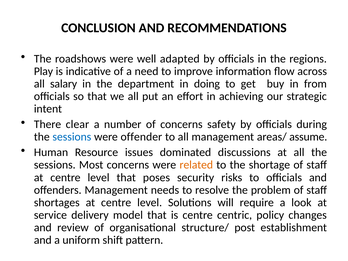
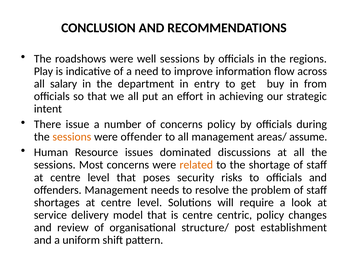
well adapted: adapted -> sessions (180, 59)
doing: doing -> entry (207, 84)
clear: clear -> issue (77, 124)
concerns safety: safety -> policy (221, 124)
sessions colour: blue -> orange (72, 137)
